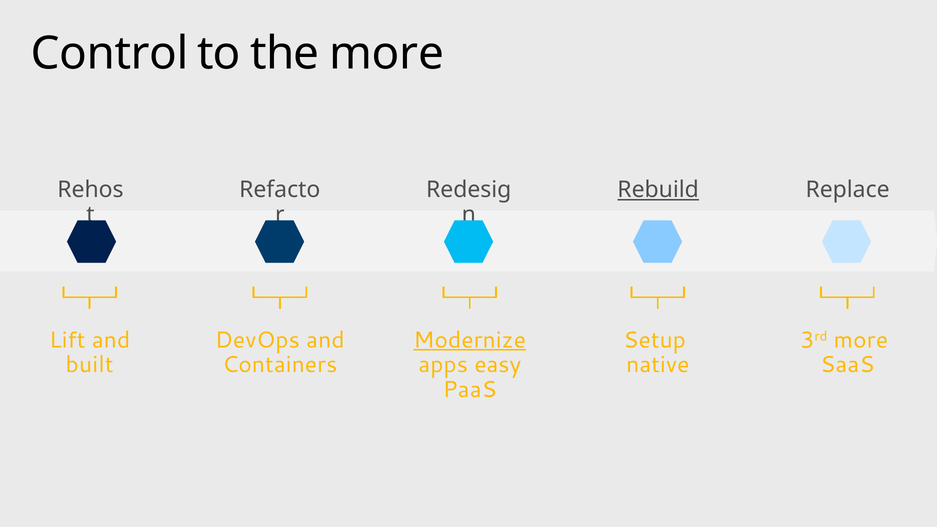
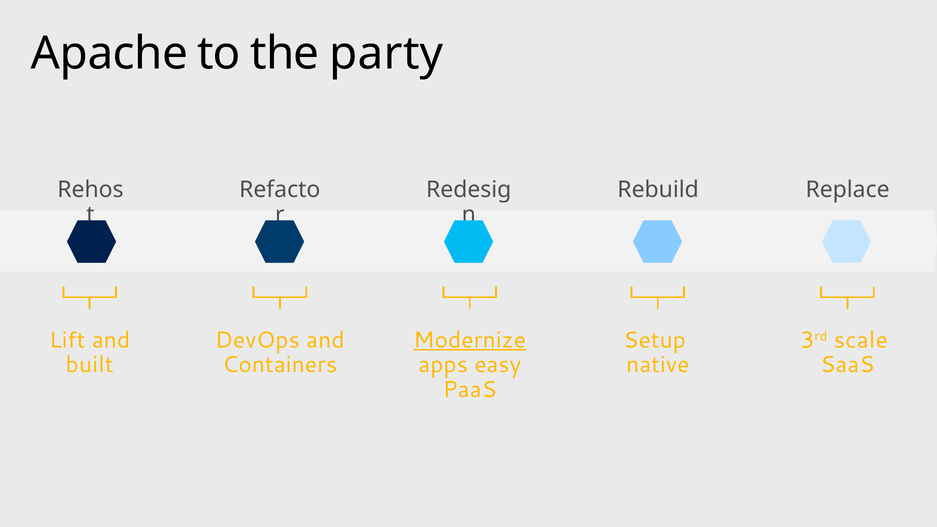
Control: Control -> Apache (110, 54)
the more: more -> party (386, 54)
Rebuild underline: present -> none (658, 190)
3rd more: more -> scale (861, 340)
